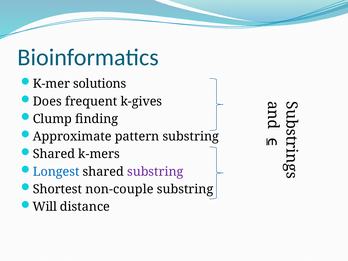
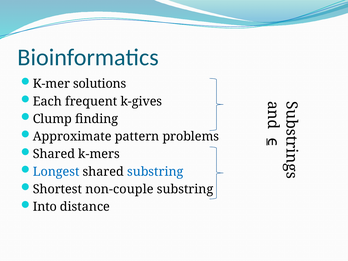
Does: Does -> Each (47, 101)
pattern substring: substring -> problems (191, 137)
substring colour: purple -> blue (155, 172)
Will: Will -> Into (45, 207)
